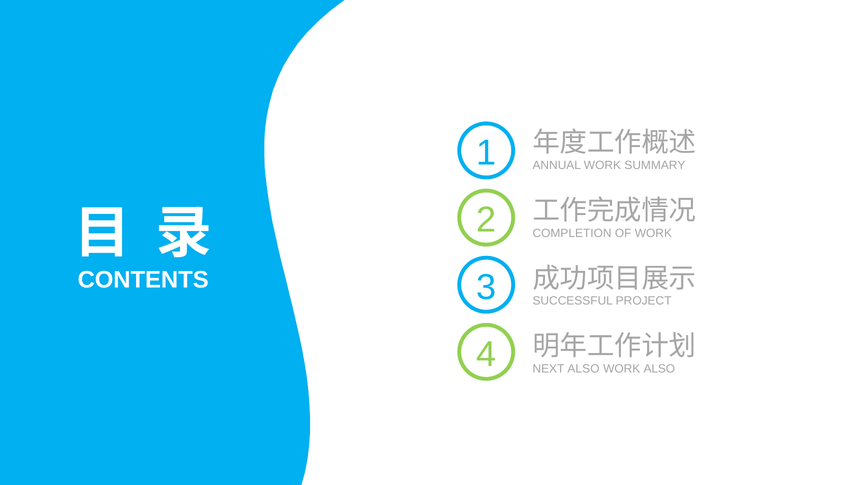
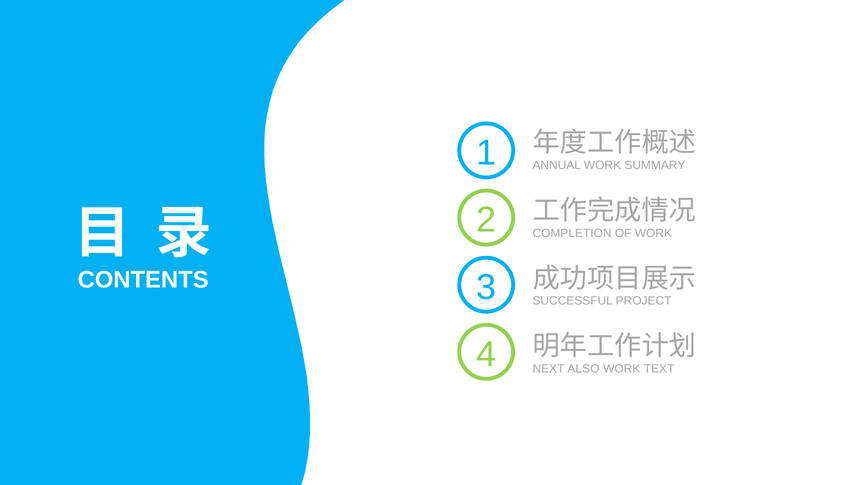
WORK ALSO: ALSO -> TEXT (659, 369)
